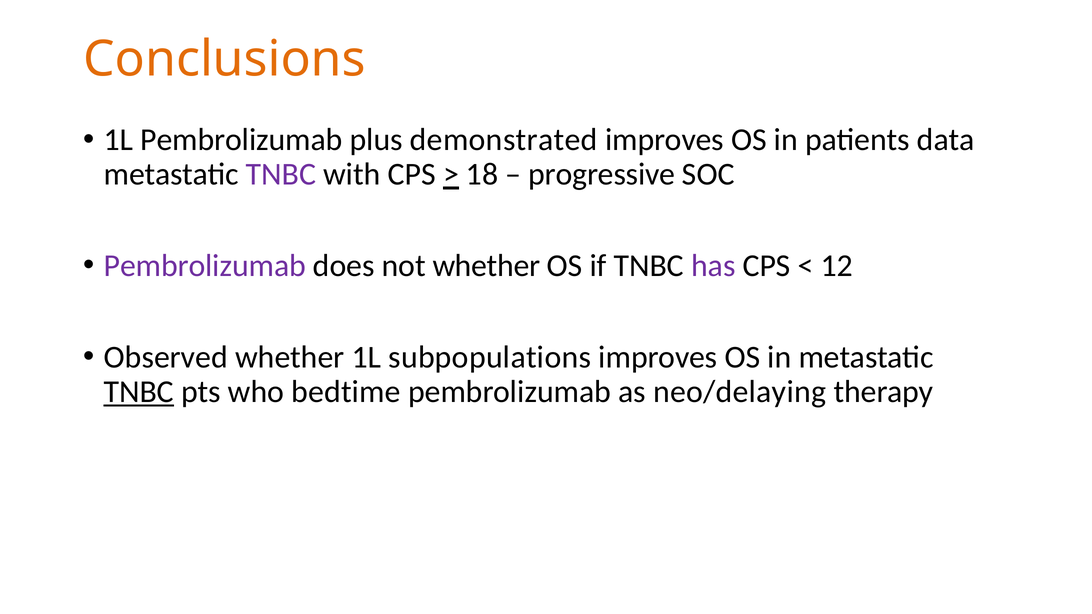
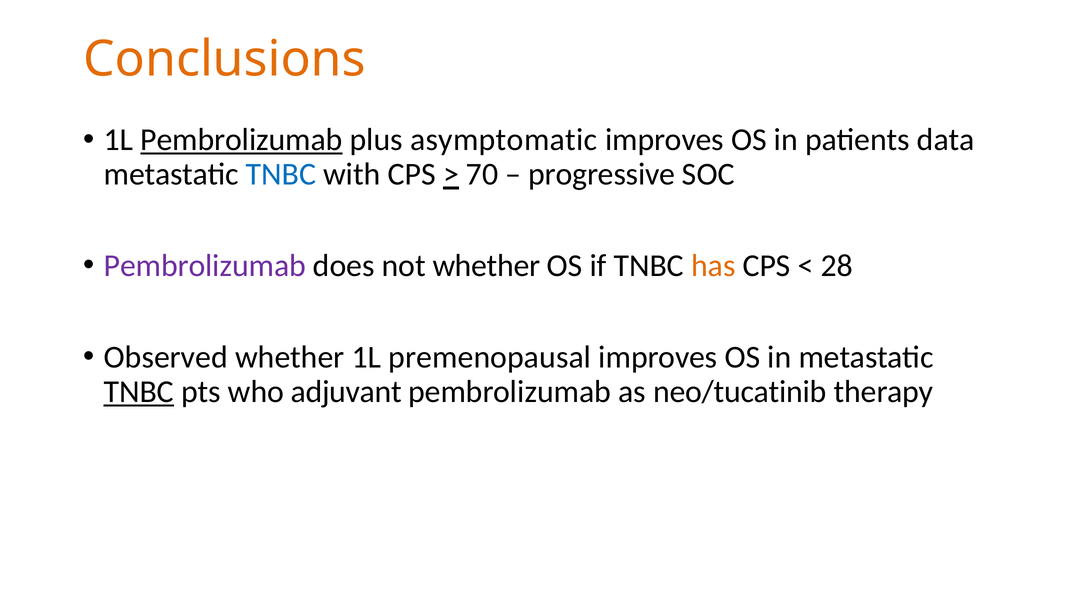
Pembrolizumab underline: none -> present (241, 140)
demonstrated: demonstrated -> asymptomatic (504, 140)
TNBC colour: purple -> blue (281, 174)
18: 18 -> 70 (482, 174)
has colour: purple -> orange (713, 266)
12: 12 -> 28 (837, 266)
subpopulations: subpopulations -> premenopausal (490, 357)
bedtime: bedtime -> adjuvant (346, 392)
neo/delaying: neo/delaying -> neo/tucatinib (740, 392)
